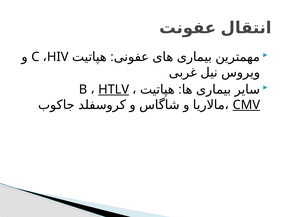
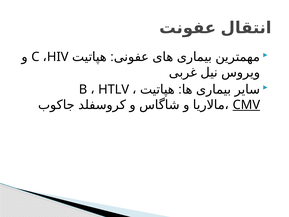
HTLV underline: present -> none (114, 89)
